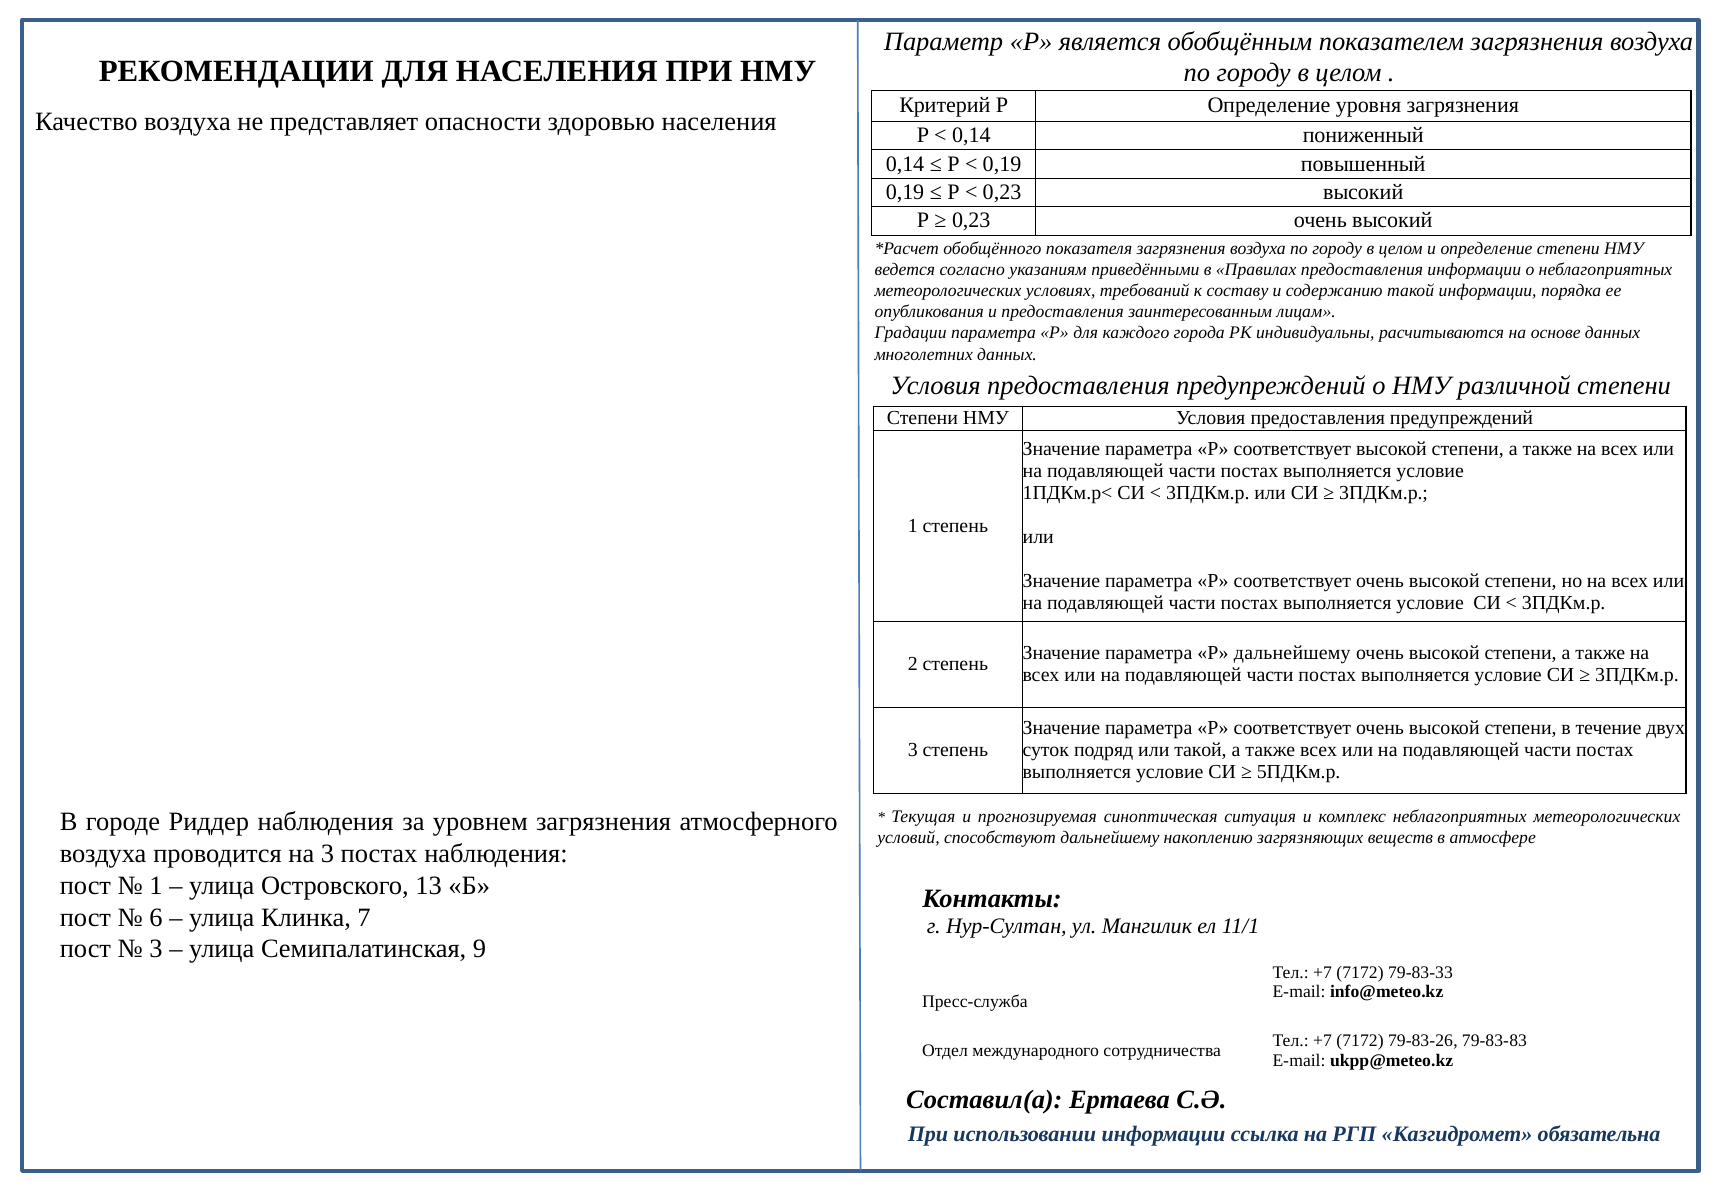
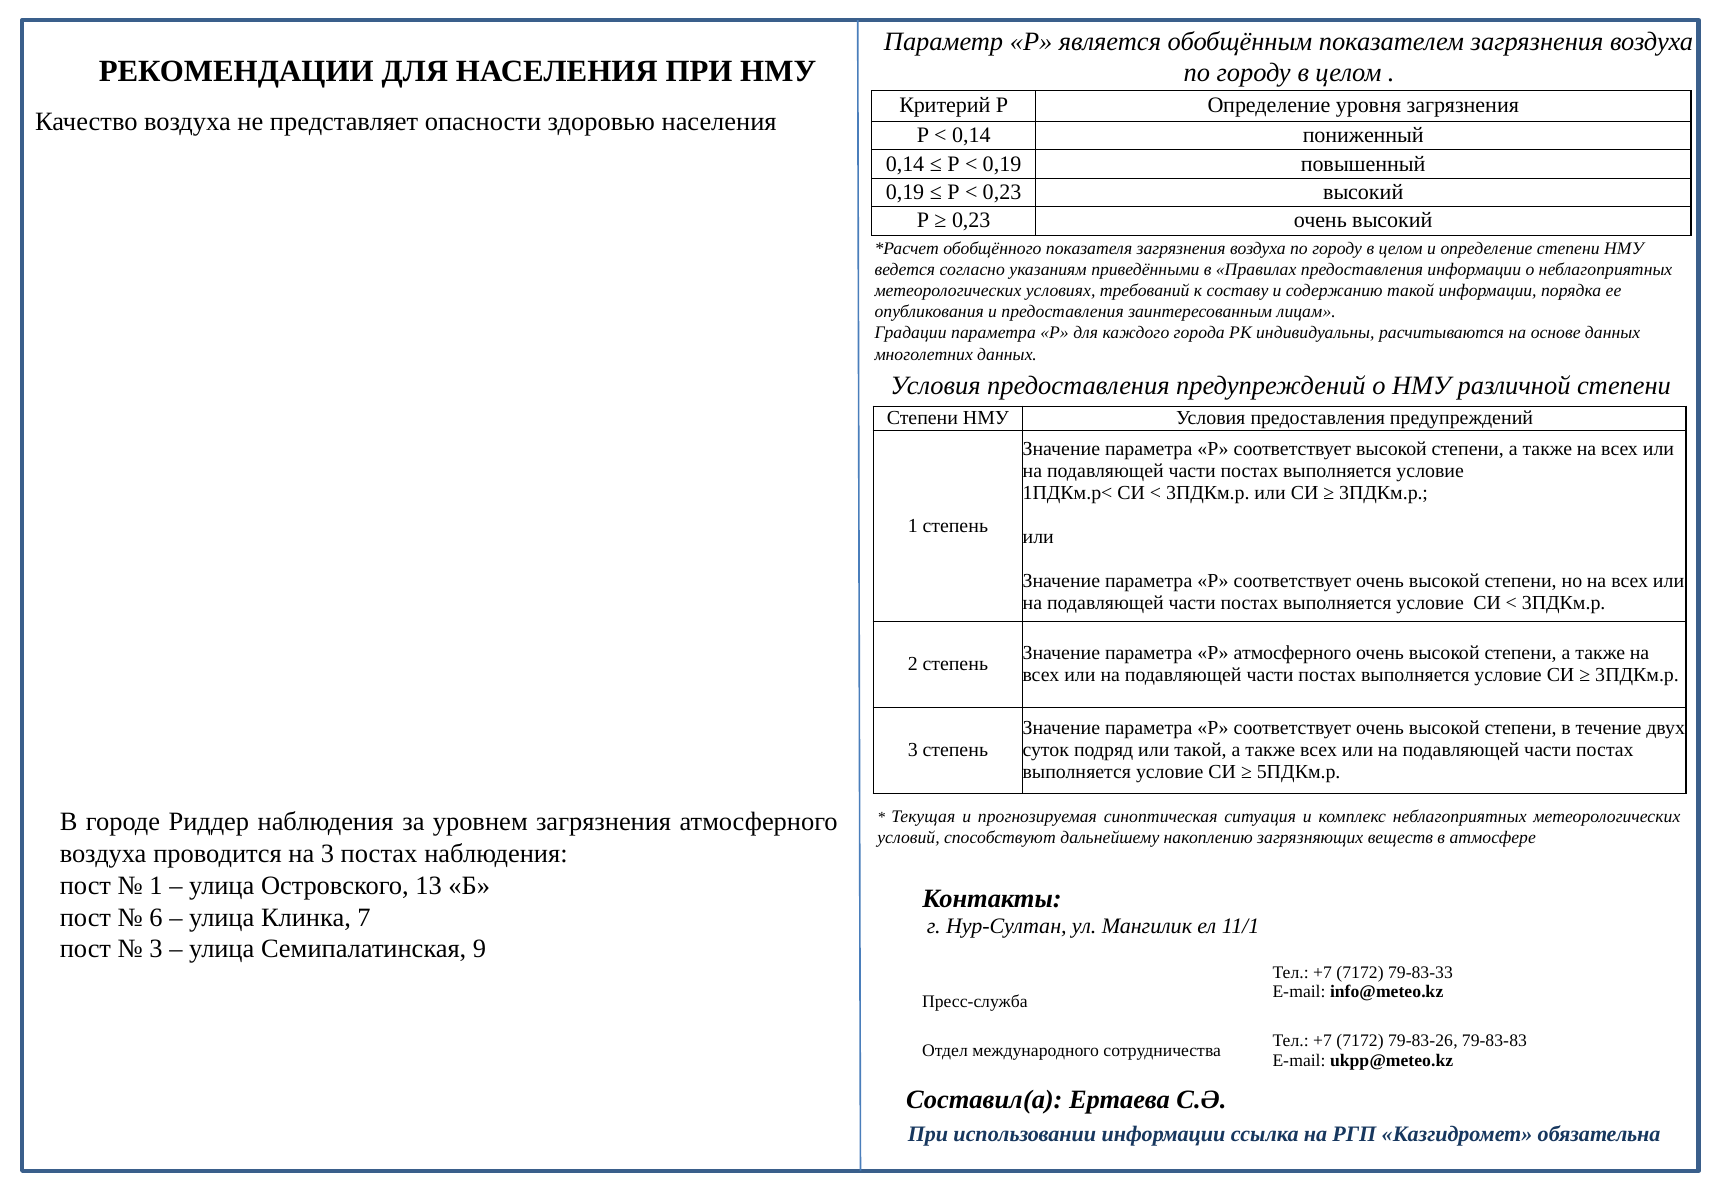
Р дальнейшему: дальнейшему -> атмосферного (1292, 654)
